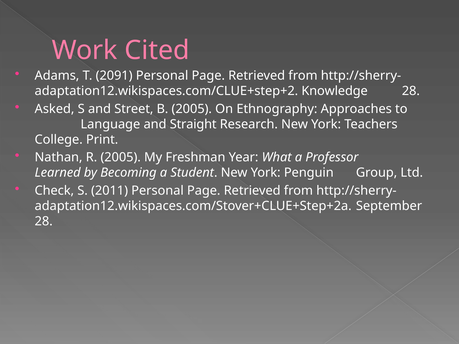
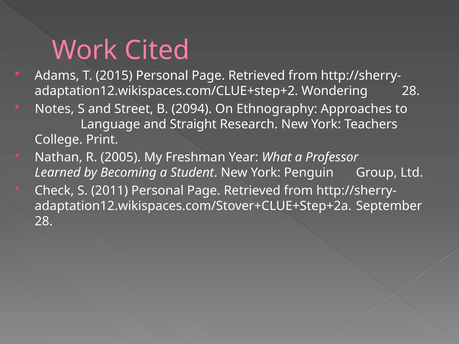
2091: 2091 -> 2015 (114, 76)
Knowledge: Knowledge -> Wondering (335, 91)
Asked: Asked -> Notes (54, 109)
B 2005: 2005 -> 2094 (192, 109)
